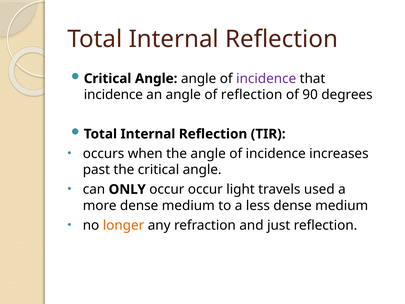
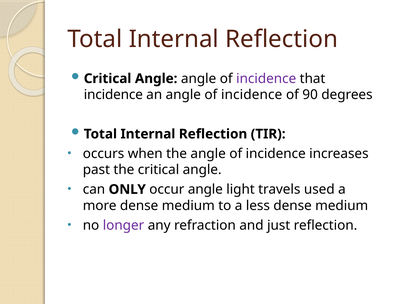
an angle of reflection: reflection -> incidence (252, 95)
occur occur: occur -> angle (205, 189)
longer colour: orange -> purple (123, 225)
